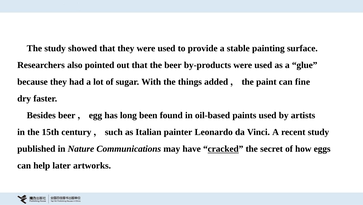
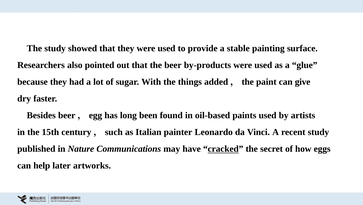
fine: fine -> give (303, 82)
